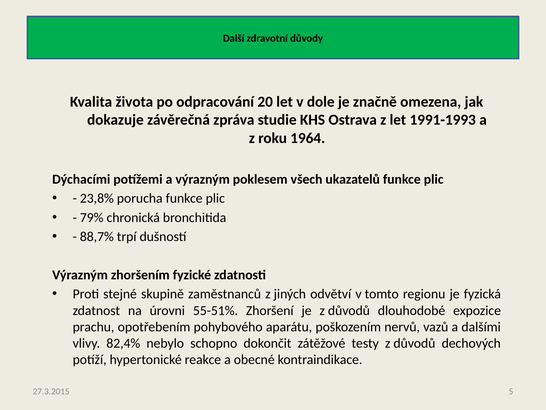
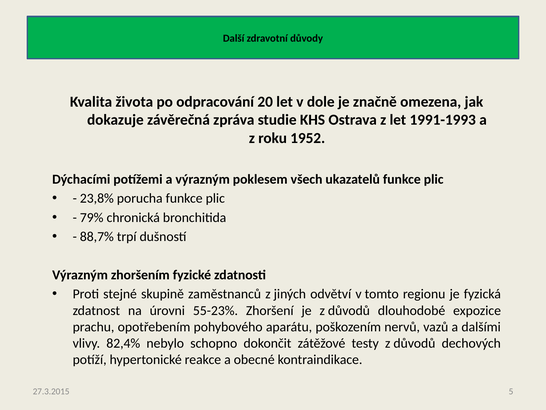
1964: 1964 -> 1952 (308, 138)
55-51%: 55-51% -> 55-23% (215, 310)
